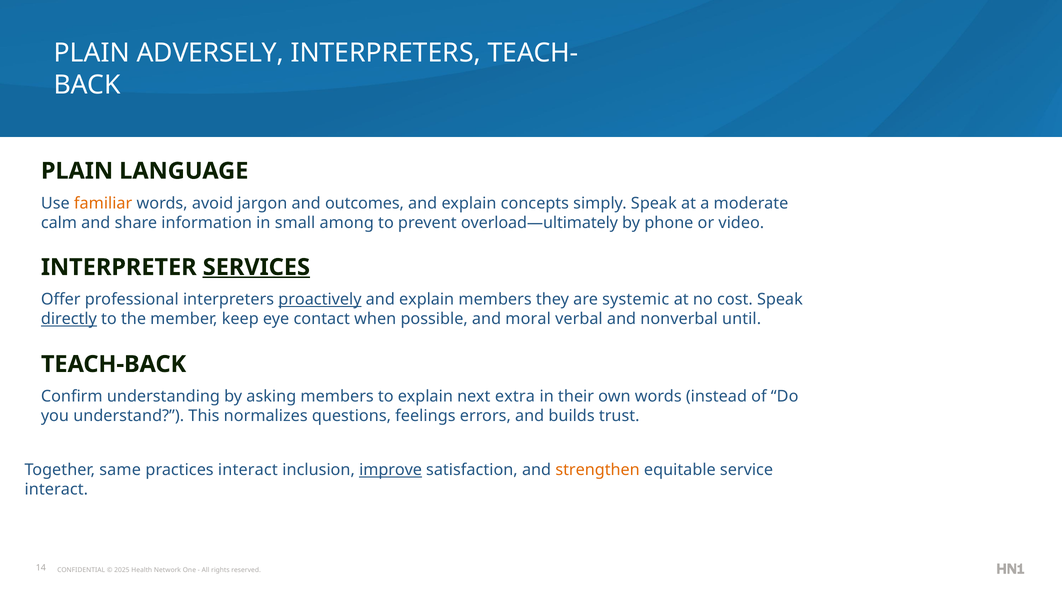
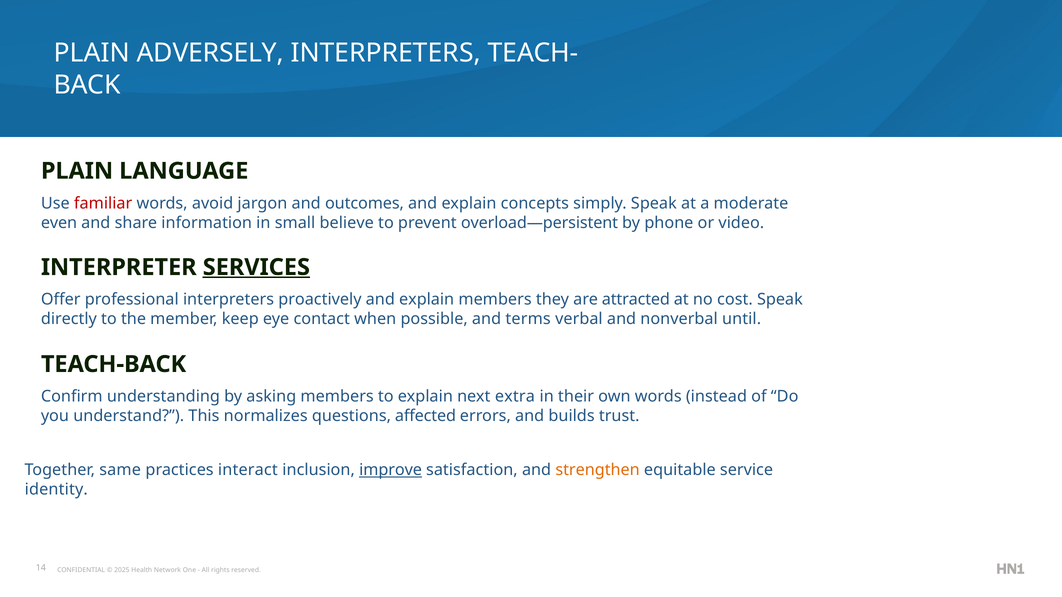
familiar colour: orange -> red (103, 203)
calm: calm -> even (59, 223)
among: among -> believe (347, 223)
overload—ultimately: overload—ultimately -> overload—persistent (539, 223)
proactively underline: present -> none (320, 300)
systemic: systemic -> attracted (636, 300)
directly underline: present -> none (69, 319)
moral: moral -> terms (528, 319)
feelings: feelings -> affected (425, 416)
interact: interact -> identity (56, 490)
